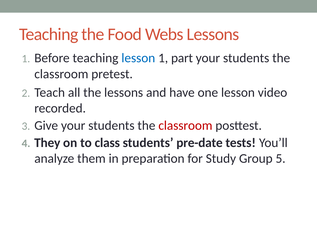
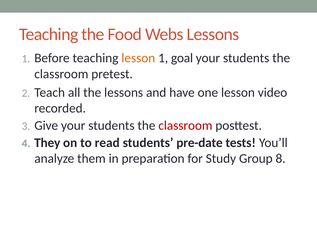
lesson colour: blue -> orange (138, 58)
part: part -> goal (182, 58)
class: class -> read (107, 143)
5: 5 -> 8 (281, 158)
